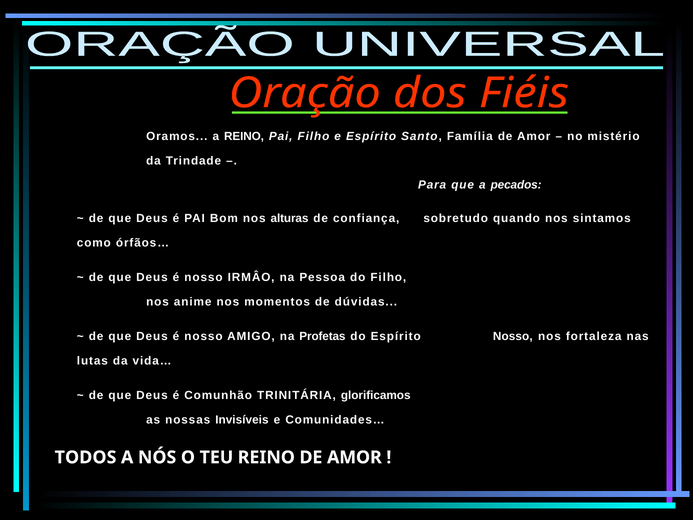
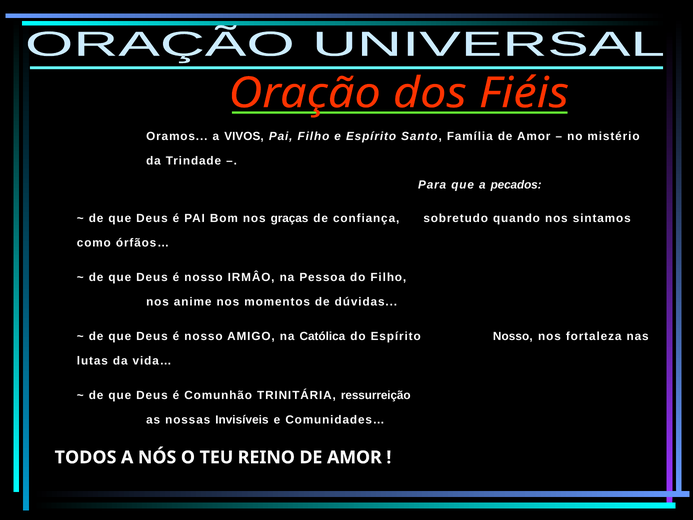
a REINO: REINO -> VIVOS (244, 136)
alturas: alturas -> graças (289, 218)
Profetas: Profetas -> Católica (322, 336)
glorificamos: glorificamos -> ressurreição (376, 395)
